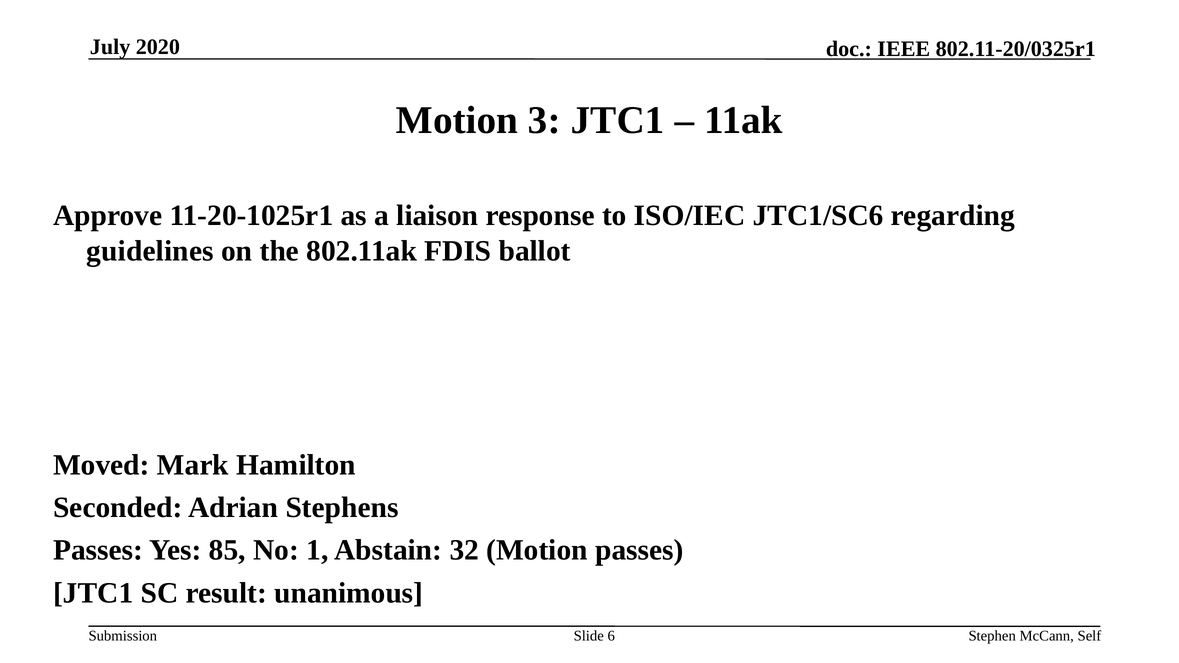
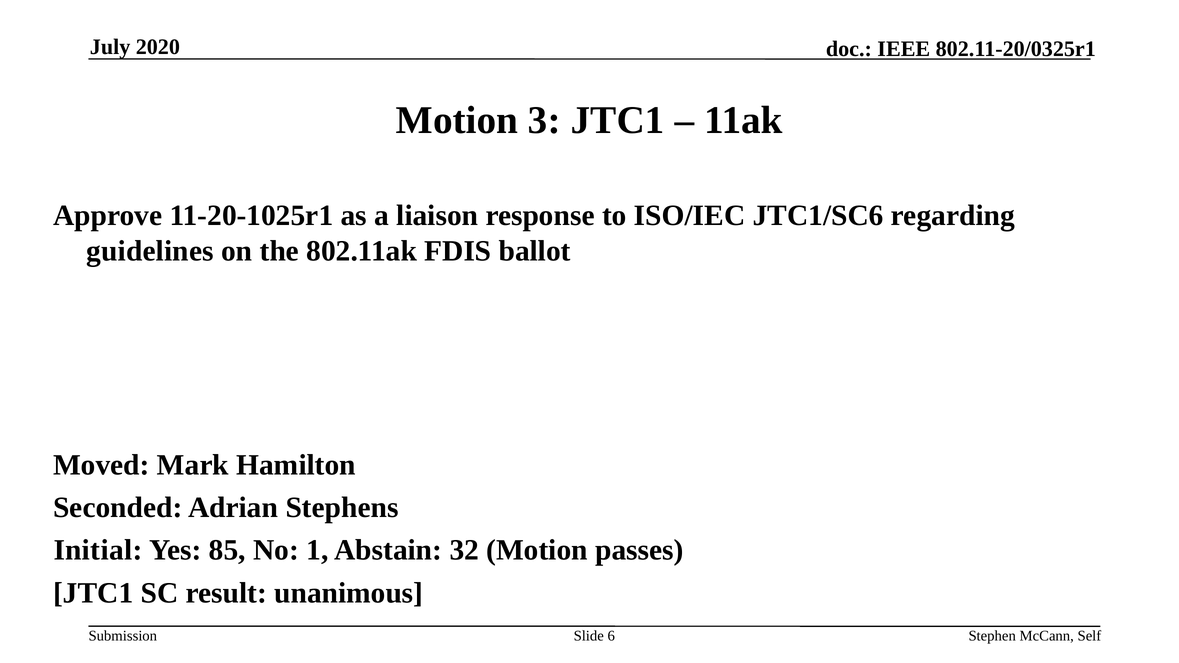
Passes: Passes -> Initial (98, 550)
